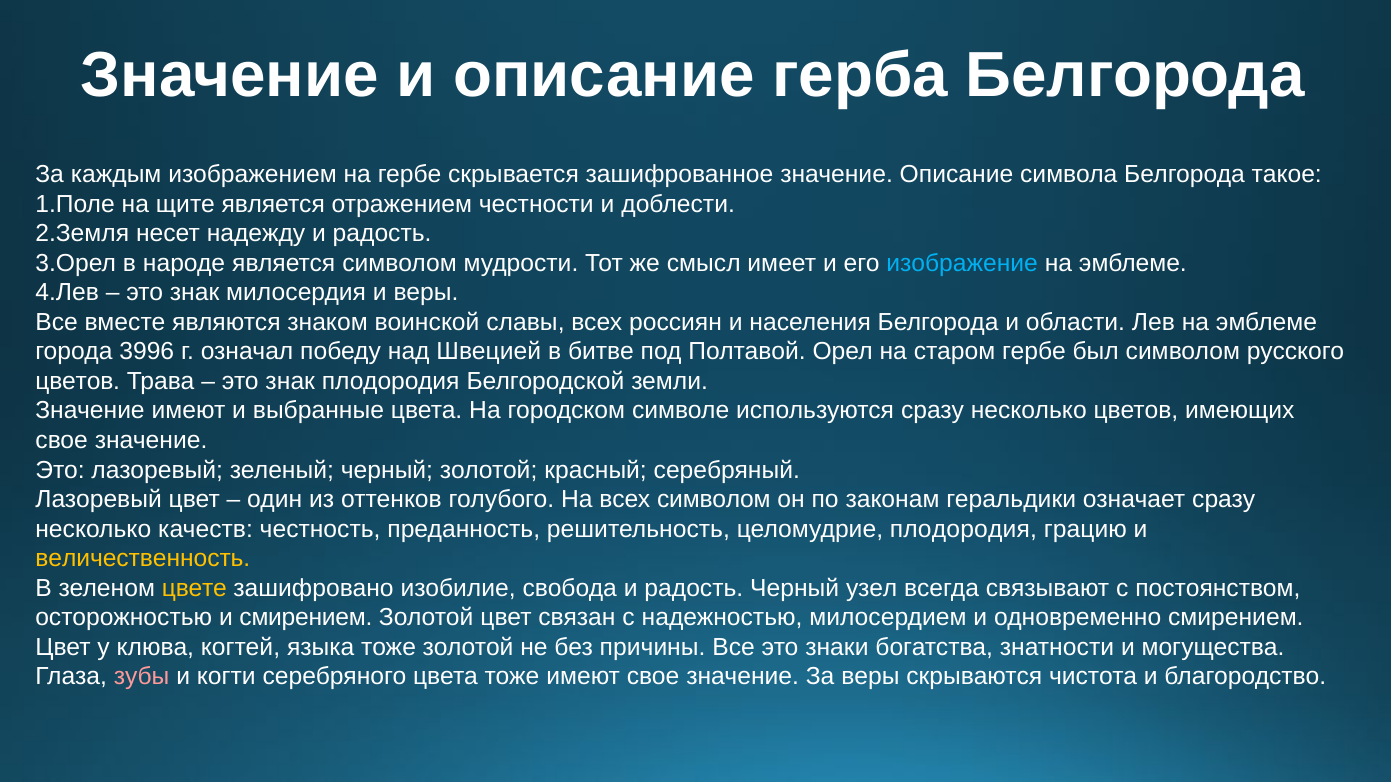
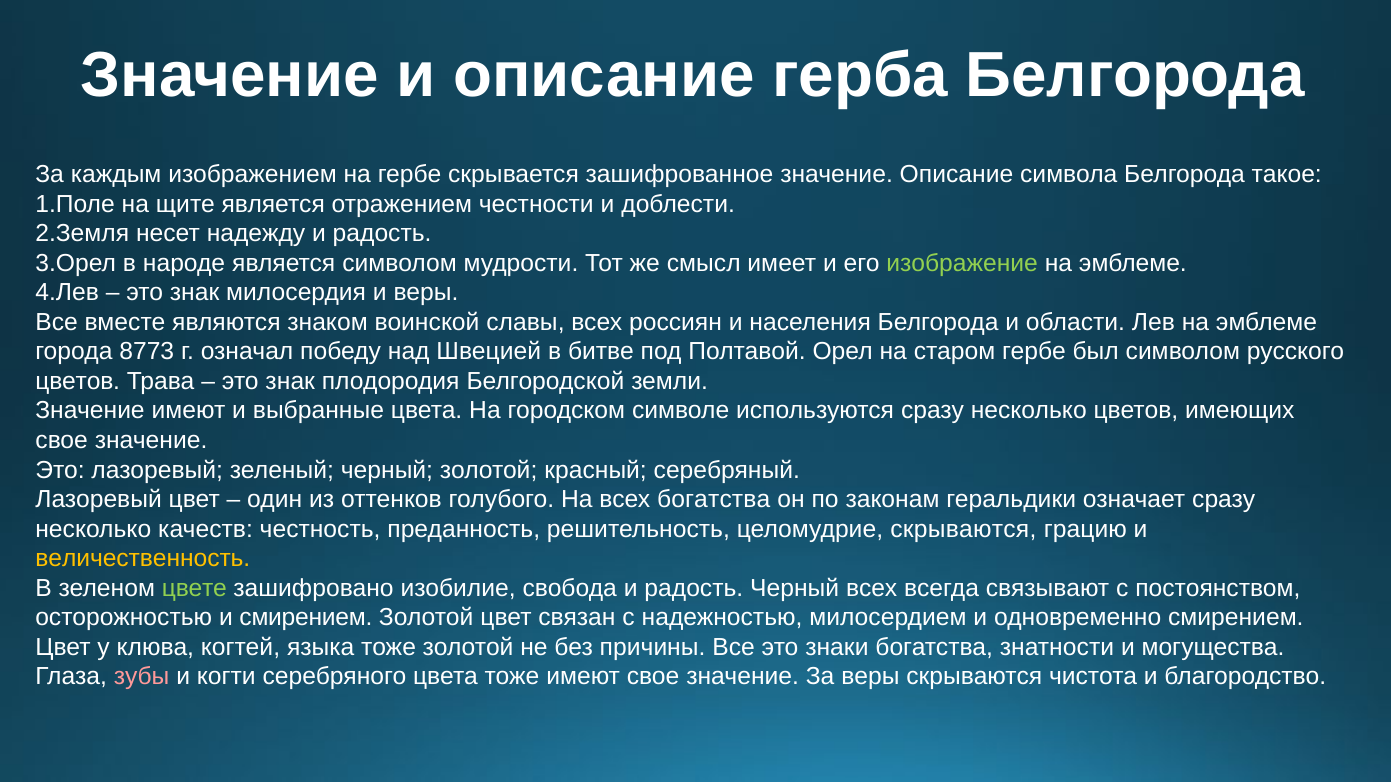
изображение colour: light blue -> light green (962, 263)
3996: 3996 -> 8773 (147, 352)
всех символом: символом -> богатства (714, 500)
целомудрие плодородия: плодородия -> скрываются (963, 529)
цвете colour: yellow -> light green (194, 588)
Черный узел: узел -> всех (872, 588)
